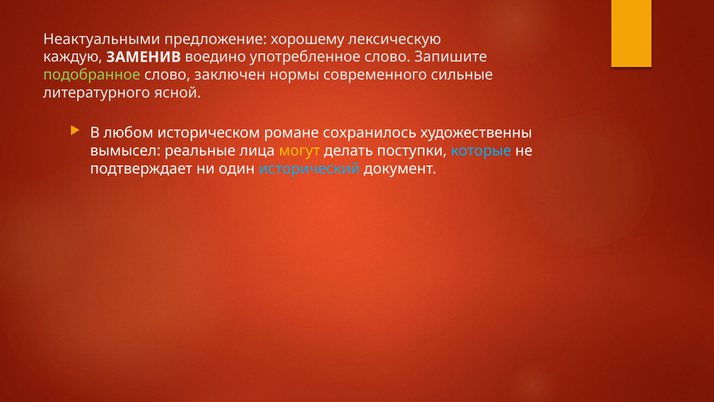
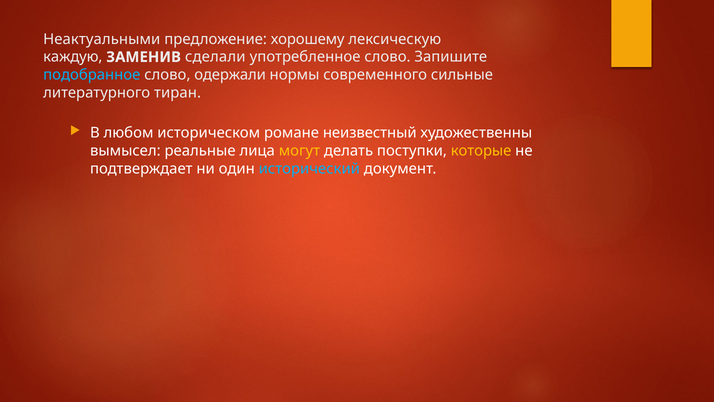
воедино: воедино -> сделали (215, 57)
подобранное colour: light green -> light blue (92, 75)
заключен: заключен -> одержали (230, 75)
ясной: ясной -> тиран (178, 93)
сохранилось: сохранилось -> неизвестный (370, 133)
которые colour: light blue -> yellow (481, 151)
